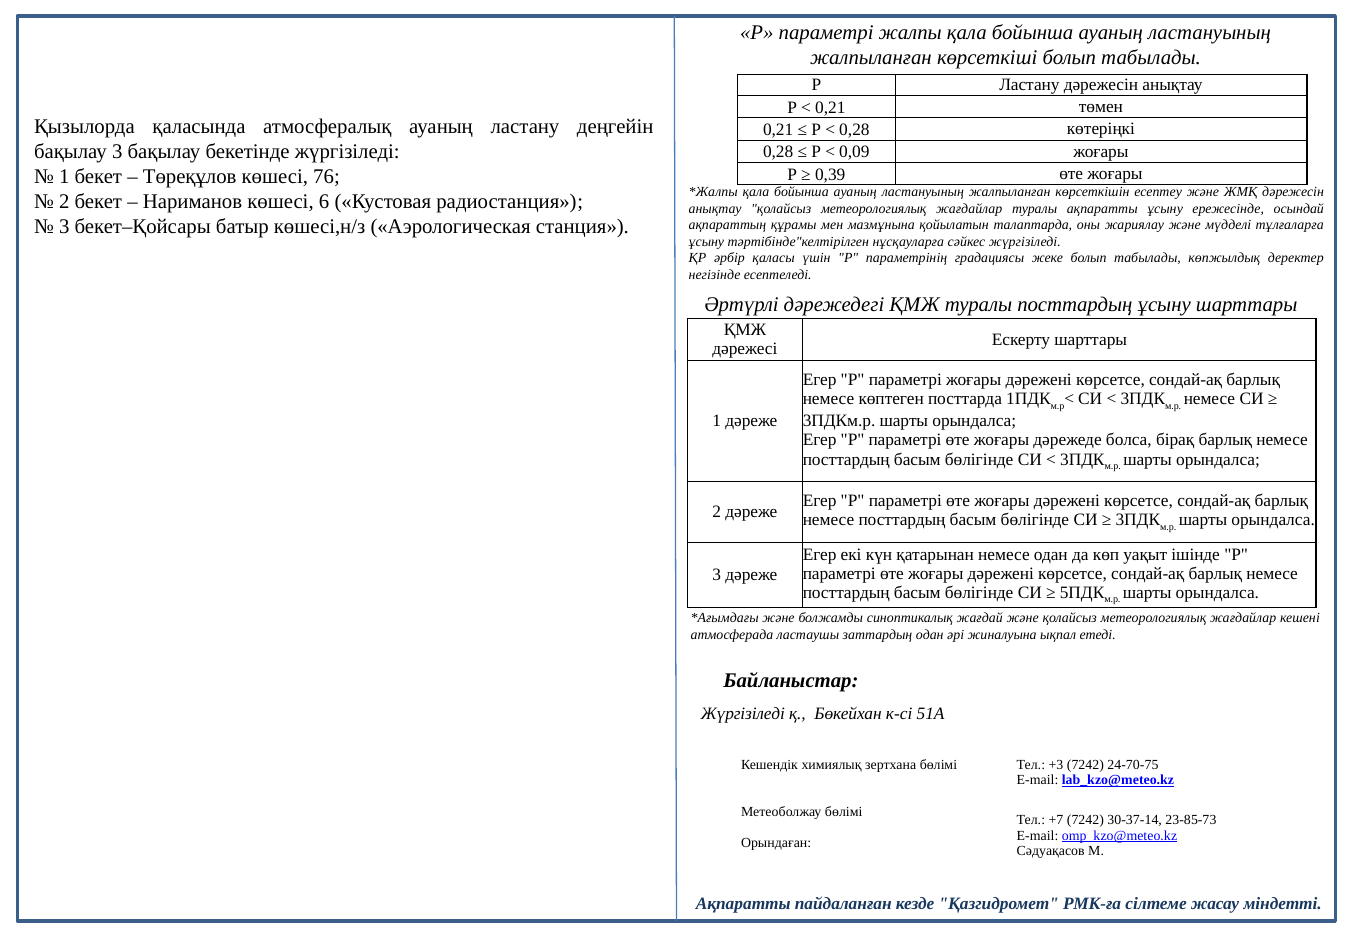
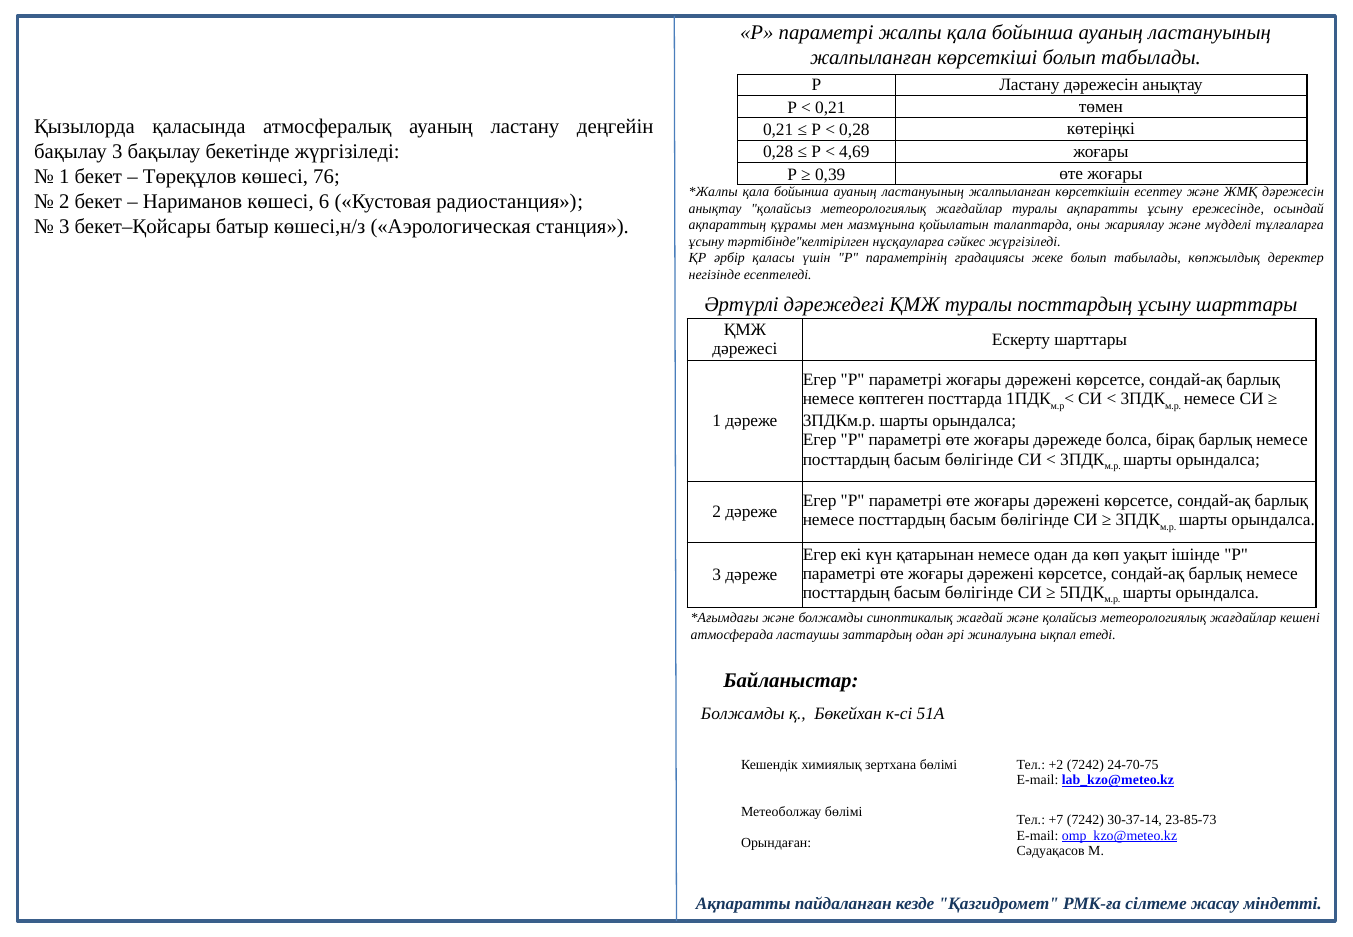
0,09: 0,09 -> 4,69 (854, 152)
Жүргізіледі: Жүргізіледі -> Болжамды (743, 713)
+3: +3 -> +2 (1056, 764)
